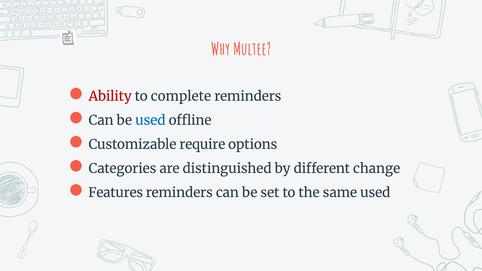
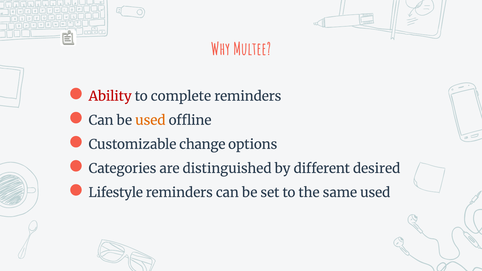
used colour: blue -> orange (150, 120)
require: require -> change (202, 145)
change: change -> desired (377, 169)
Features: Features -> Lifestyle (116, 193)
